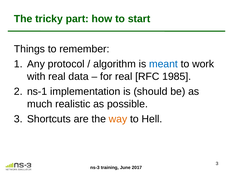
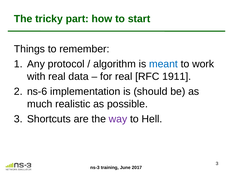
1985: 1985 -> 1911 (177, 76)
ns-1: ns-1 -> ns-6 (37, 91)
way colour: orange -> purple (118, 119)
